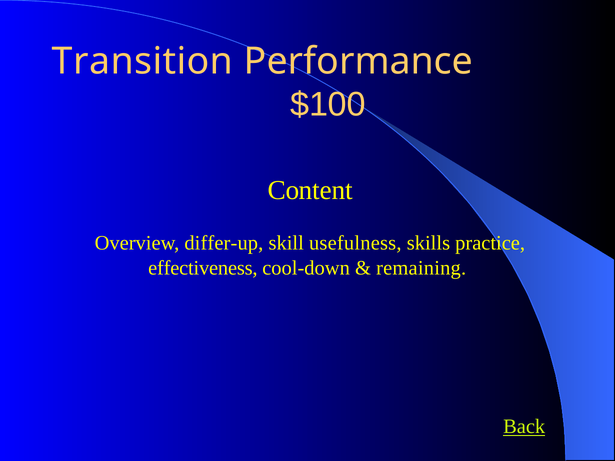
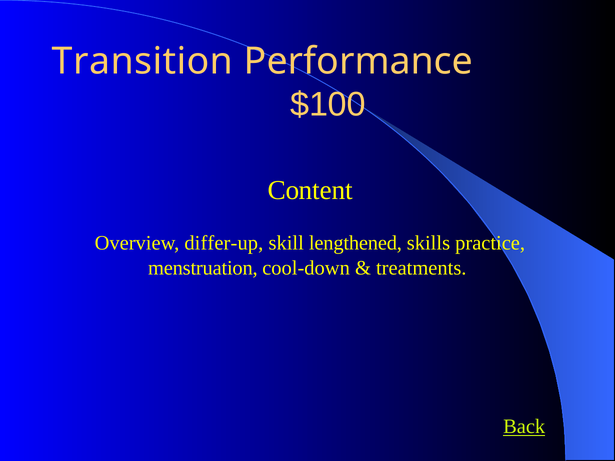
usefulness: usefulness -> lengthened (355, 243)
effectiveness: effectiveness -> menstruation (203, 268)
remaining: remaining -> treatments (421, 268)
